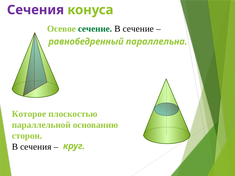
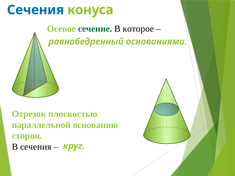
Сечения colour: purple -> blue (35, 10)
В сечение: сечение -> которое (138, 29)
параллельна: параллельна -> основаниями (157, 42)
Которое: Которое -> Отрезок (29, 114)
